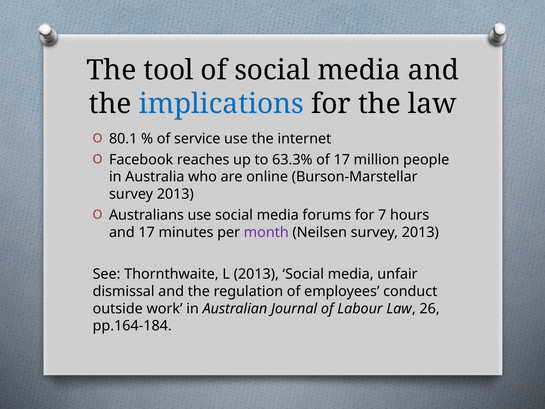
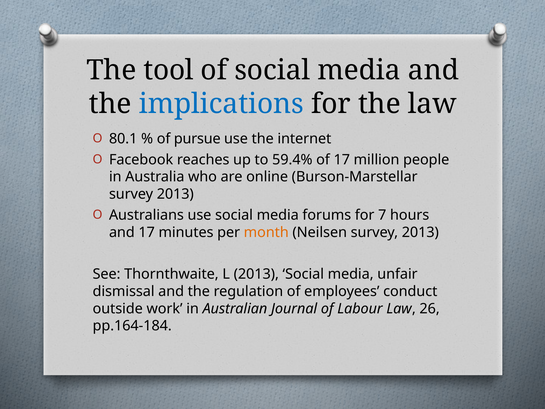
service: service -> pursue (197, 139)
63.3%: 63.3% -> 59.4% (292, 160)
month colour: purple -> orange (266, 232)
